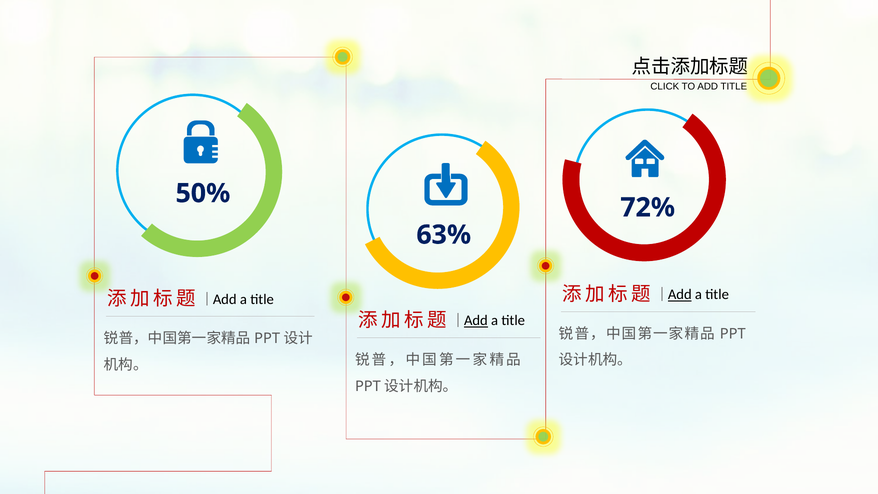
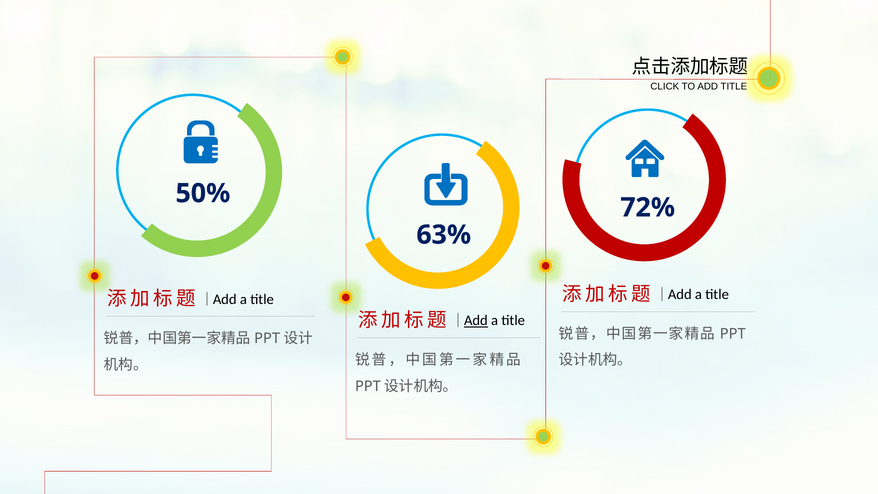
Add underline: present -> none (680, 294)
